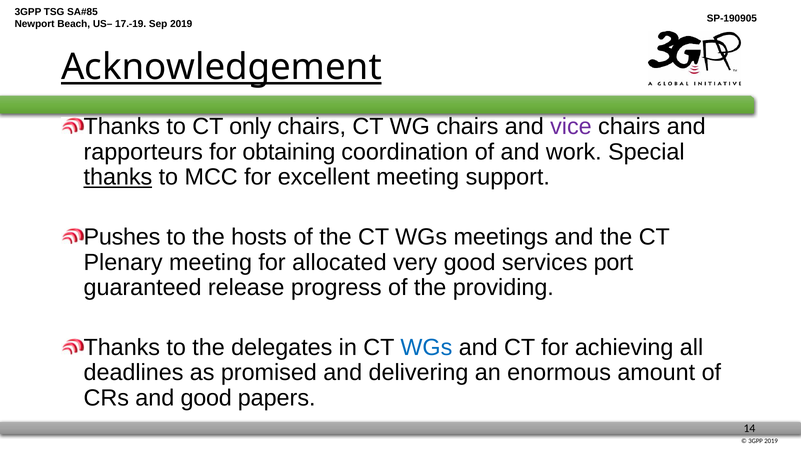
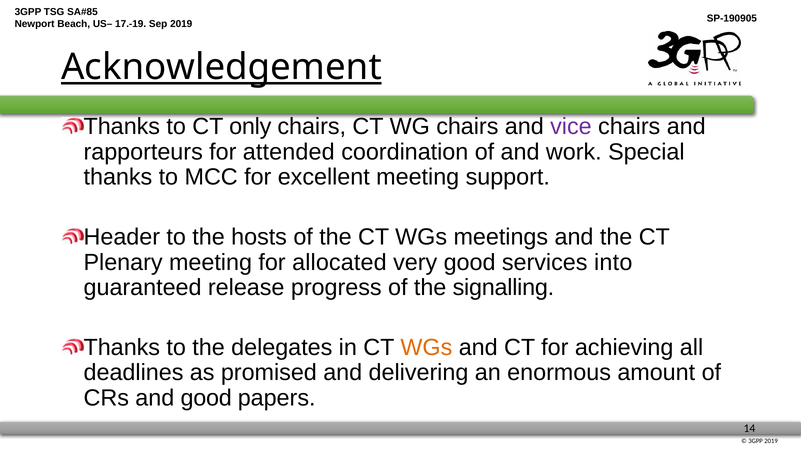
obtaining: obtaining -> attended (289, 152)
thanks underline: present -> none (118, 177)
Pushes: Pushes -> Header (122, 237)
port: port -> into (613, 262)
providing: providing -> signalling (503, 287)
WGs colour: blue -> orange (426, 347)
